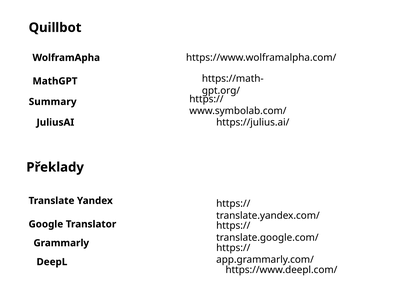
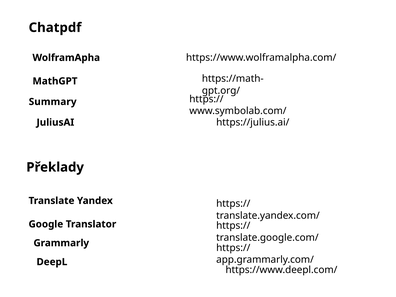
Quillbot: Quillbot -> Chatpdf (55, 28)
